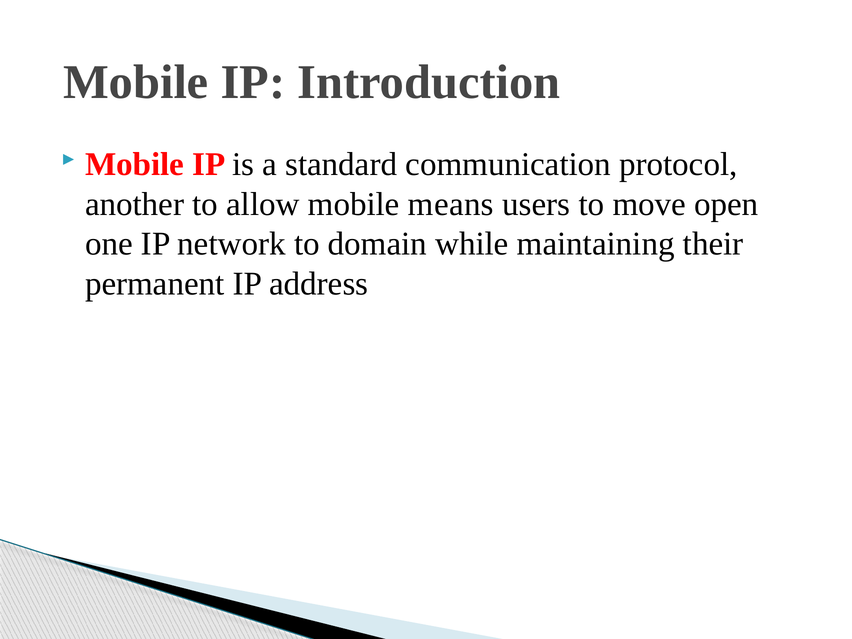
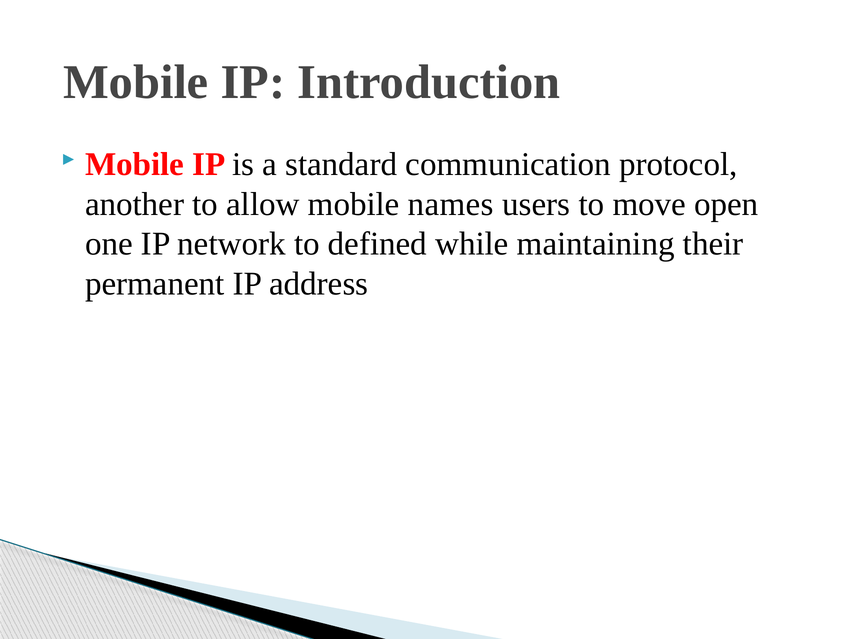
means: means -> names (451, 204)
domain: domain -> defined (377, 244)
